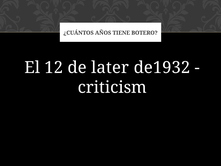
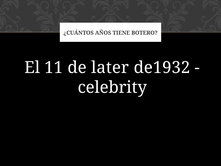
12: 12 -> 11 (54, 67)
criticism: criticism -> celebrity (112, 87)
